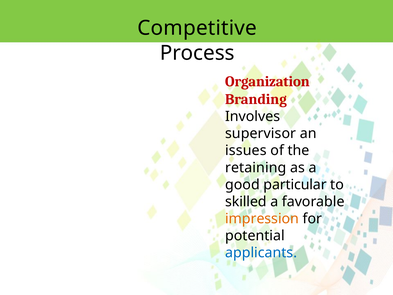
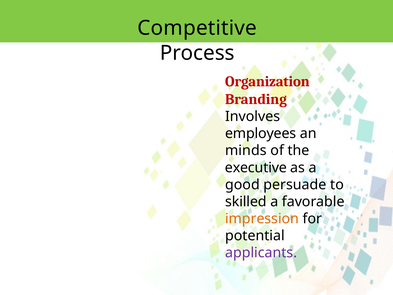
supervisor: supervisor -> employees (261, 133)
issues: issues -> minds (246, 150)
retaining: retaining -> executive (256, 167)
particular: particular -> persuade (295, 184)
applicants colour: blue -> purple (261, 253)
